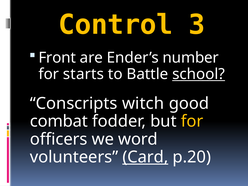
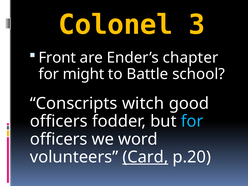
Control: Control -> Colonel (116, 25)
number: number -> chapter (191, 58)
starts: starts -> might (84, 74)
school underline: present -> none (199, 74)
combat: combat -> officers (59, 121)
for colour: yellow -> light blue (192, 121)
